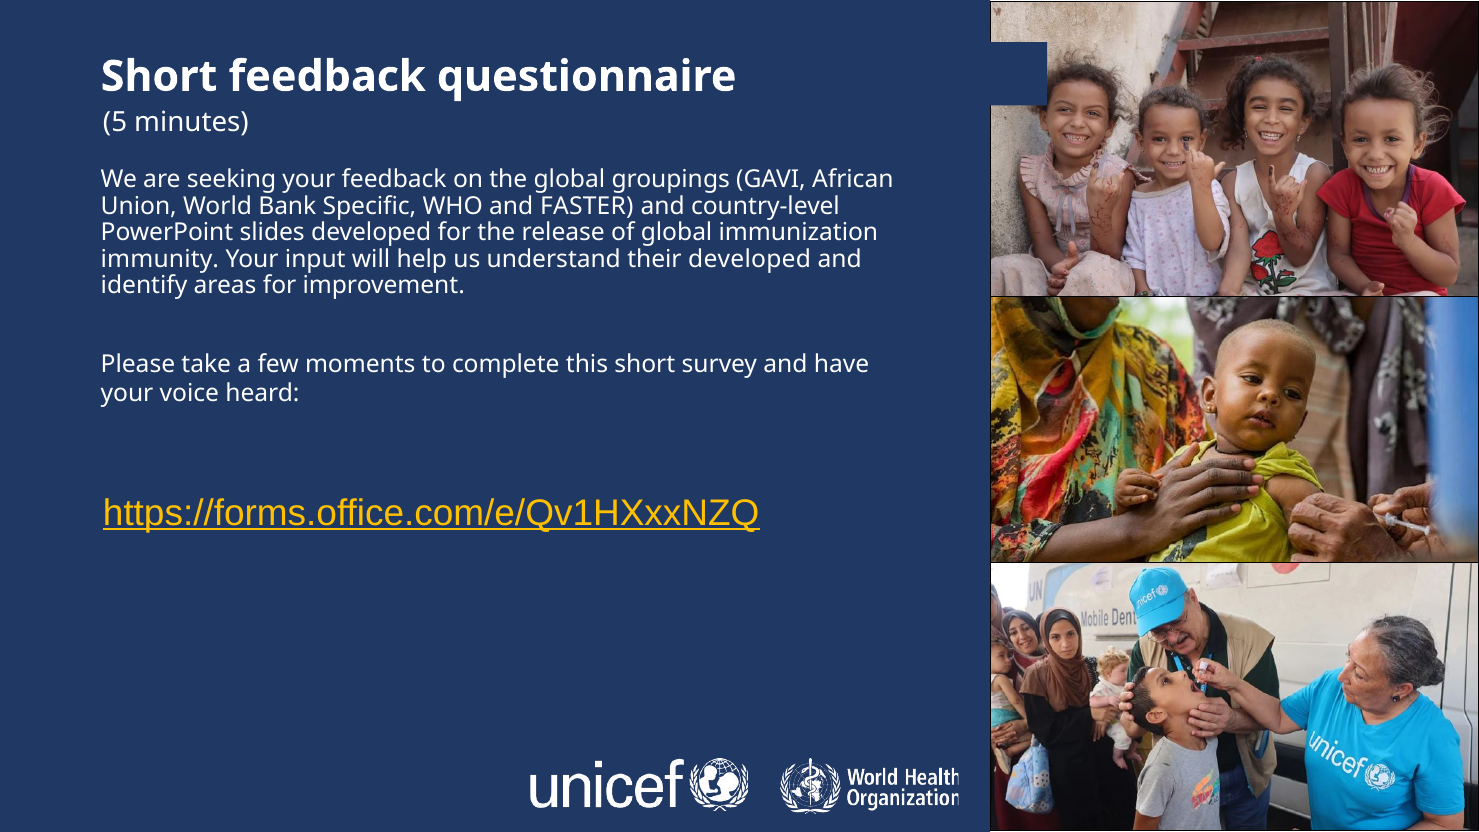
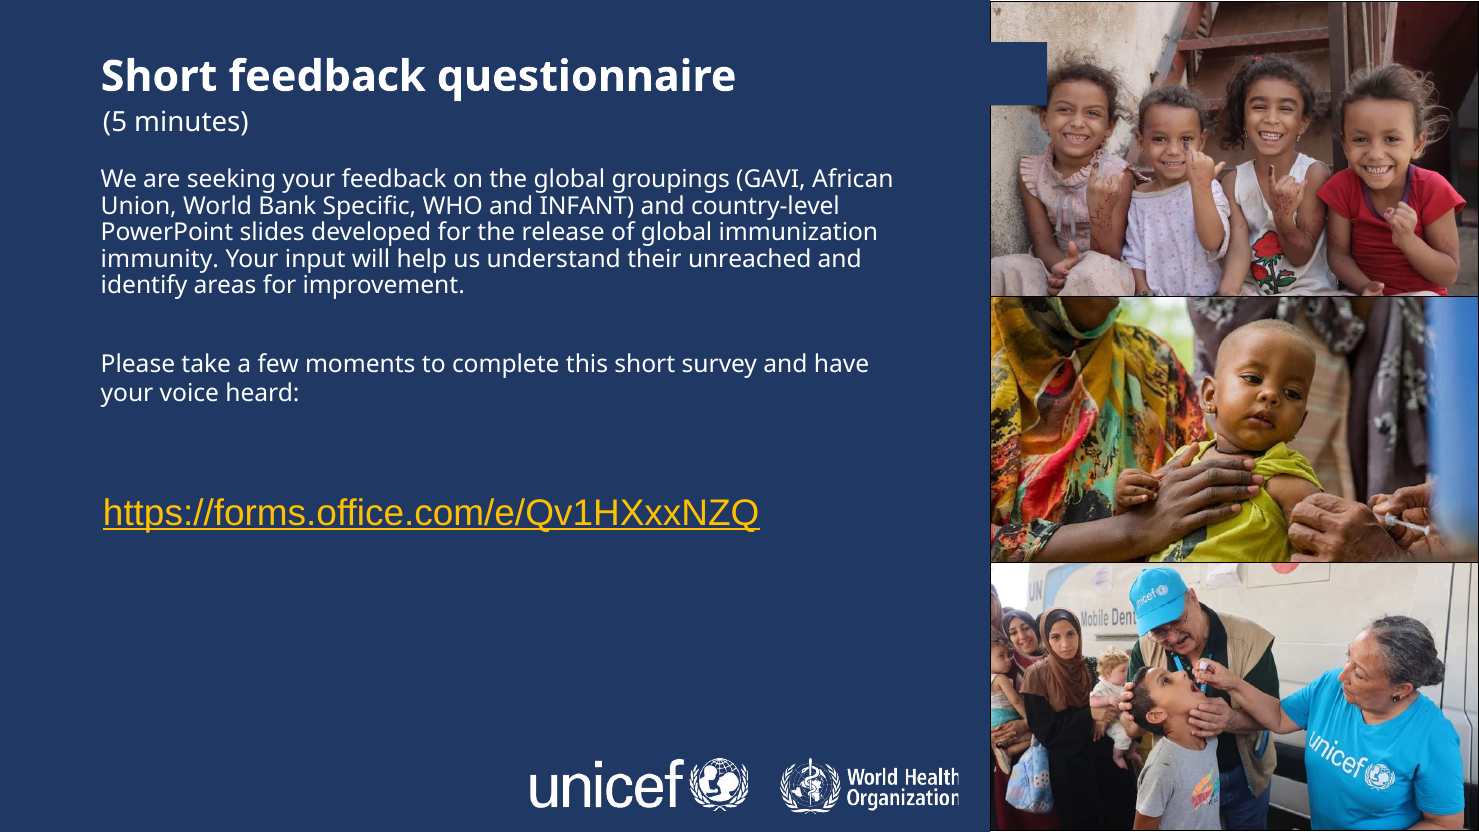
FASTER: FASTER -> INFANT (587, 206)
their developed: developed -> unreached (750, 259)
